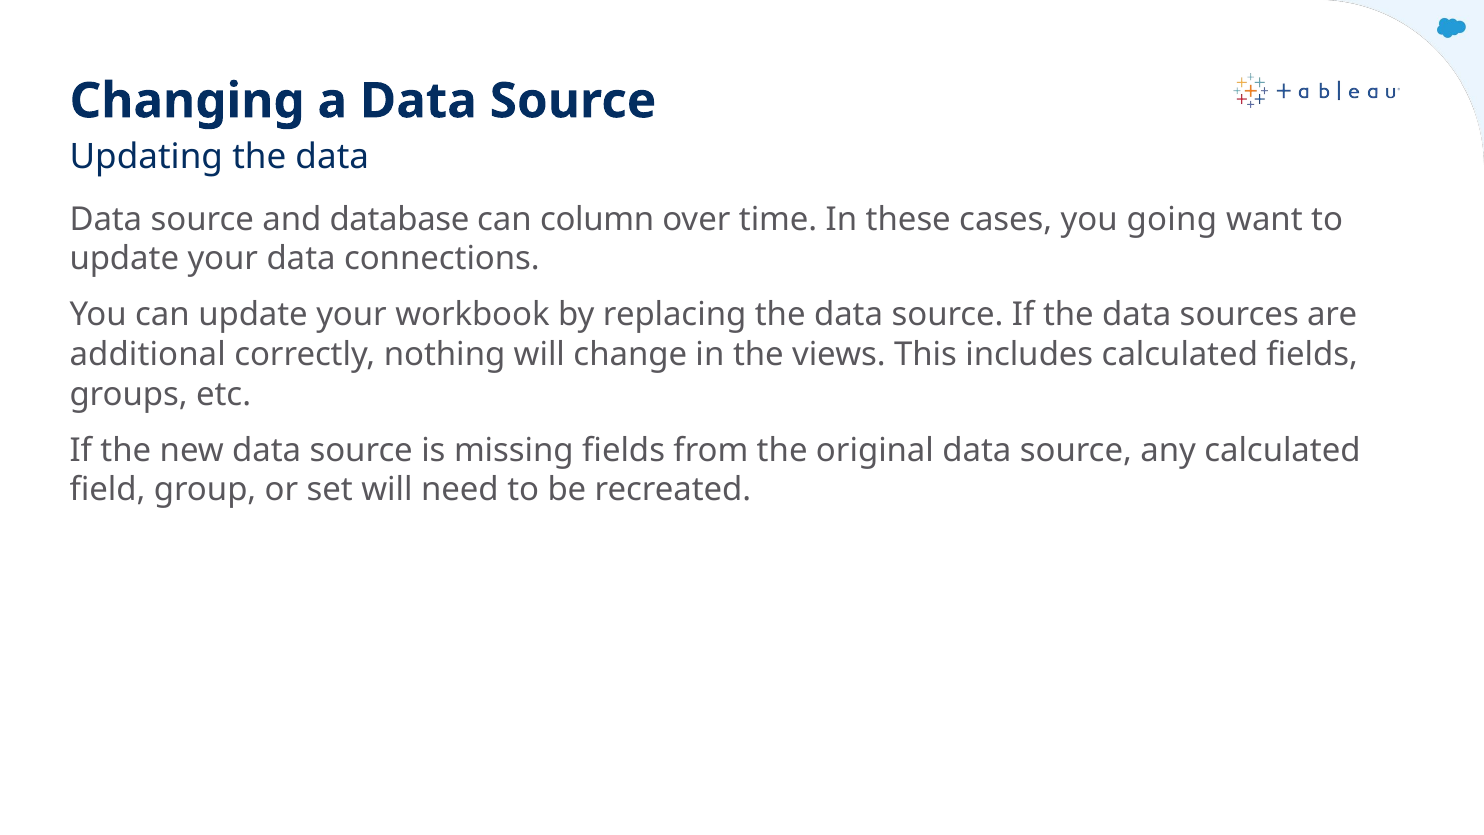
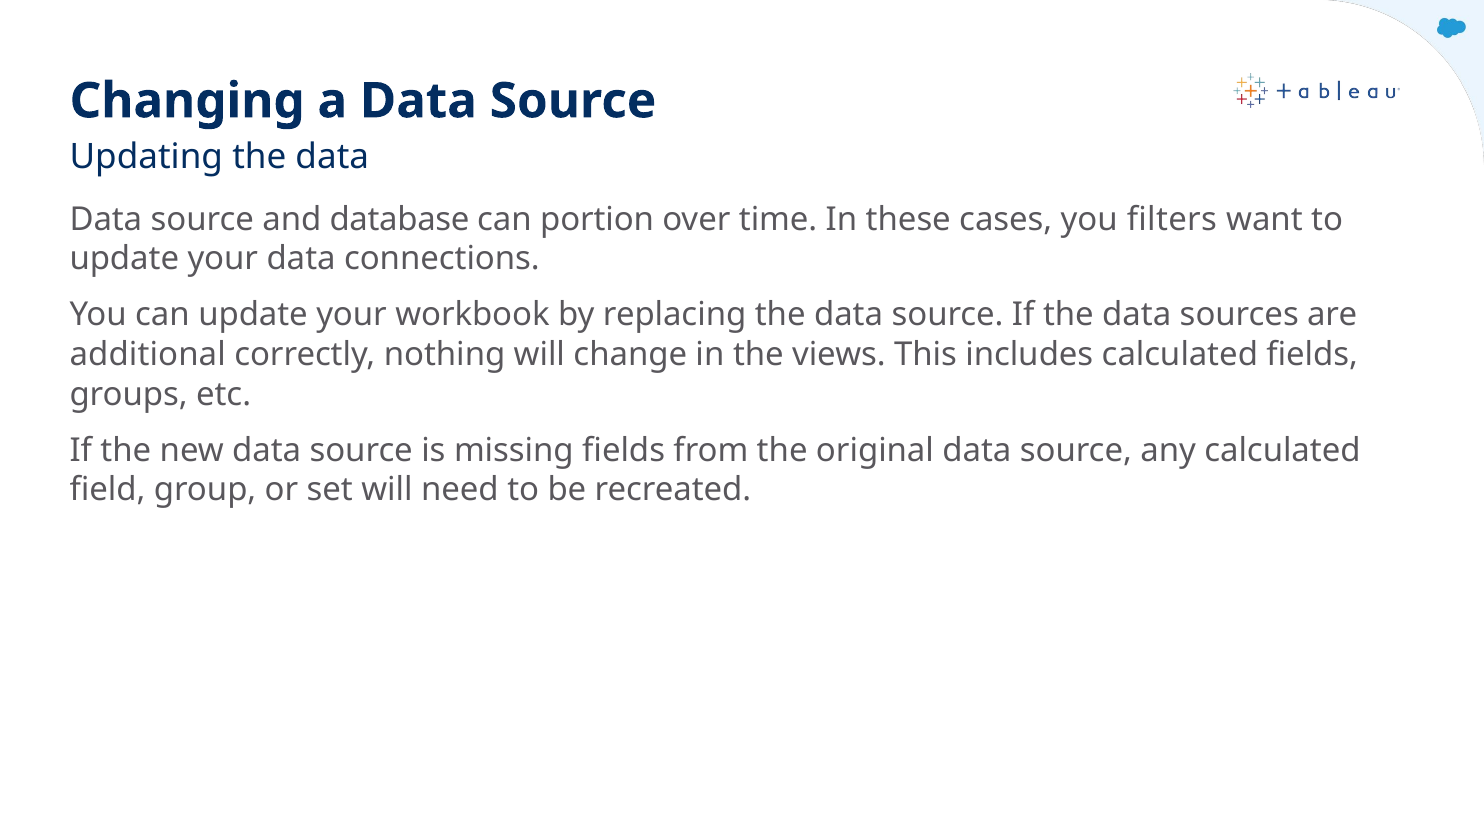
column: column -> portion (597, 219)
going: going -> filters (1172, 219)
